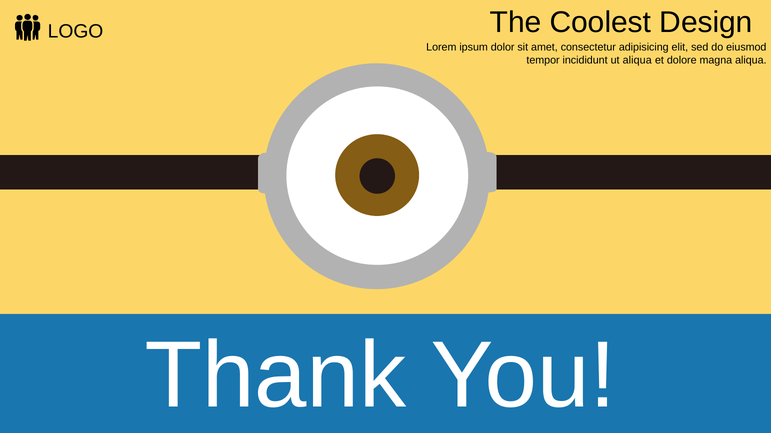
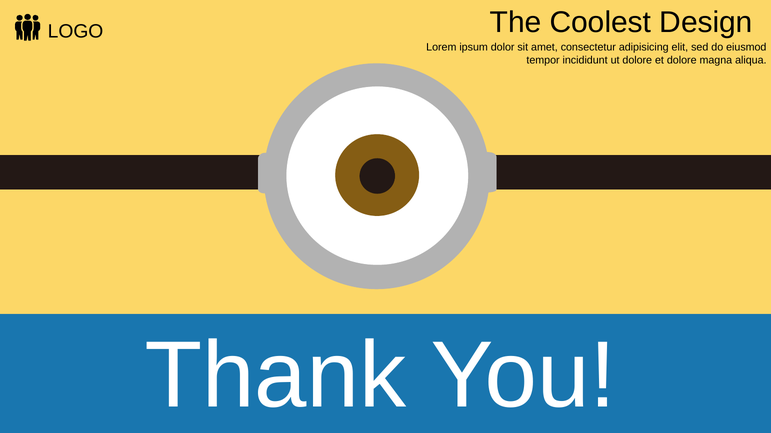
ut aliqua: aliqua -> dolore (637, 60)
